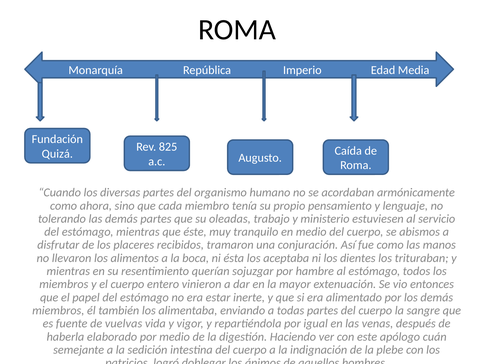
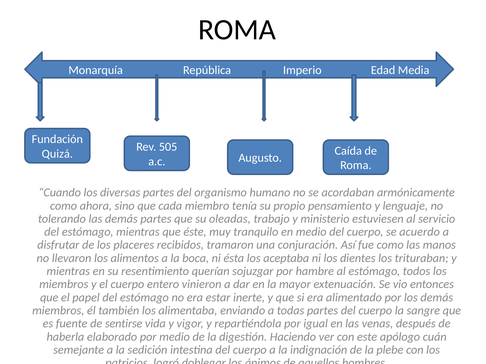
825: 825 -> 505 (168, 147)
abismos: abismos -> acuerdo (420, 232)
vuelvas: vuelvas -> sentirse (124, 324)
